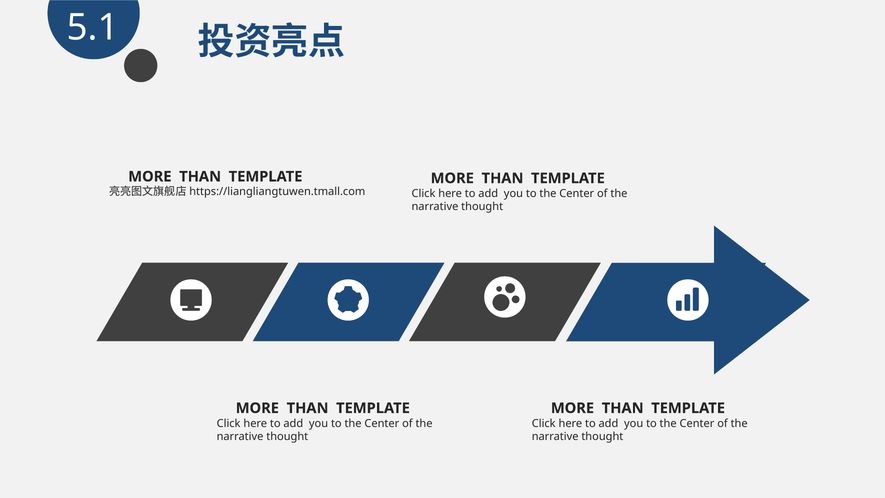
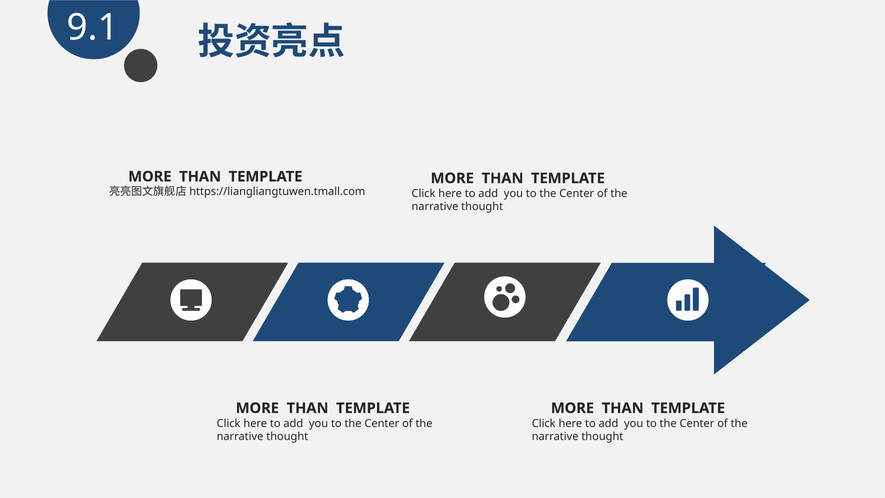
5.1: 5.1 -> 9.1 (93, 28)
